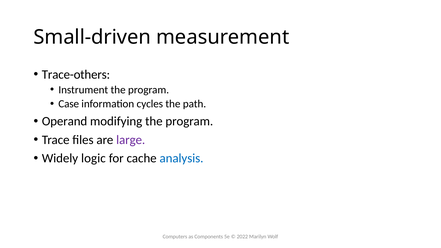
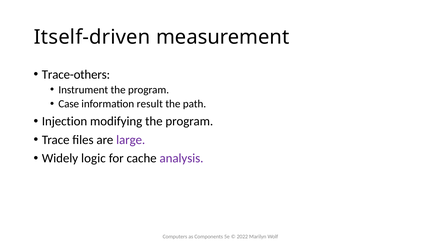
Small-driven: Small-driven -> Itself-driven (92, 37)
cycles: cycles -> result (150, 104)
Operand: Operand -> Injection (65, 121)
analysis colour: blue -> purple (182, 158)
